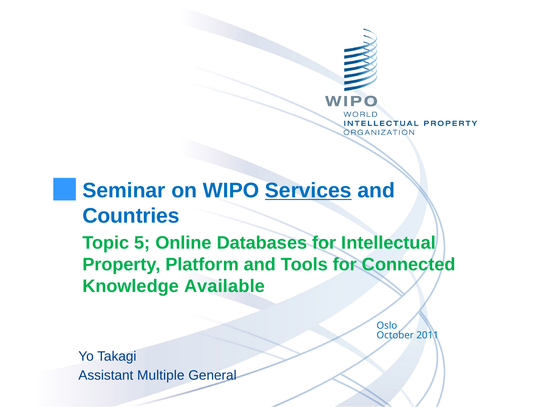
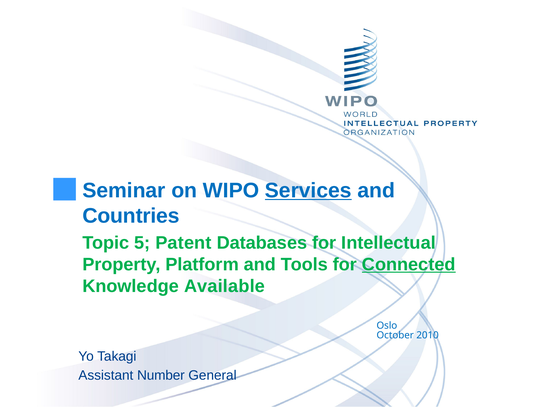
Online: Online -> Patent (183, 243)
Connected underline: none -> present (409, 265)
2011: 2011 -> 2010 (428, 336)
Multiple: Multiple -> Number (161, 375)
